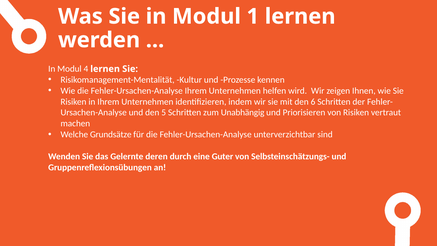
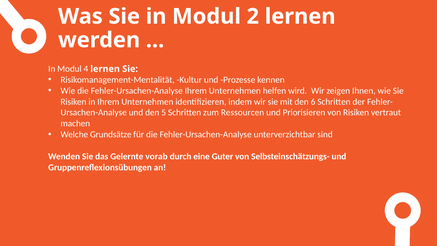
1: 1 -> 2 (253, 16)
Unabhängig: Unabhängig -> Ressourcen (243, 113)
deren: deren -> vorab (156, 156)
